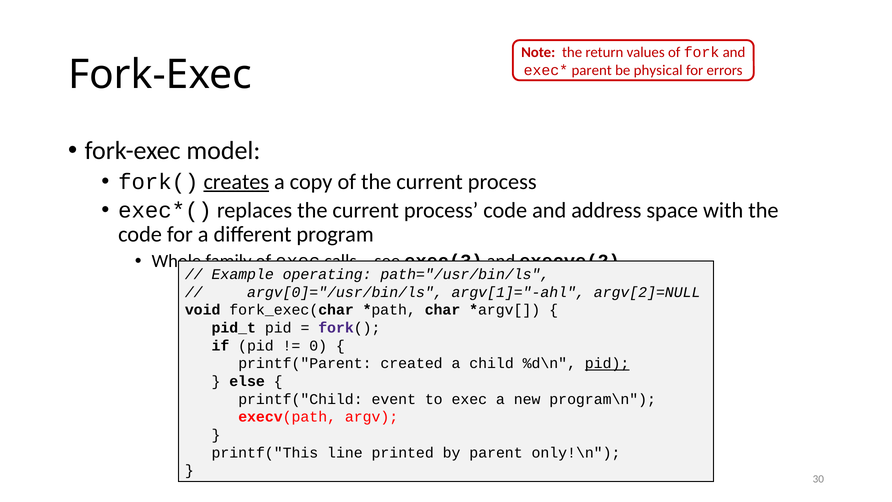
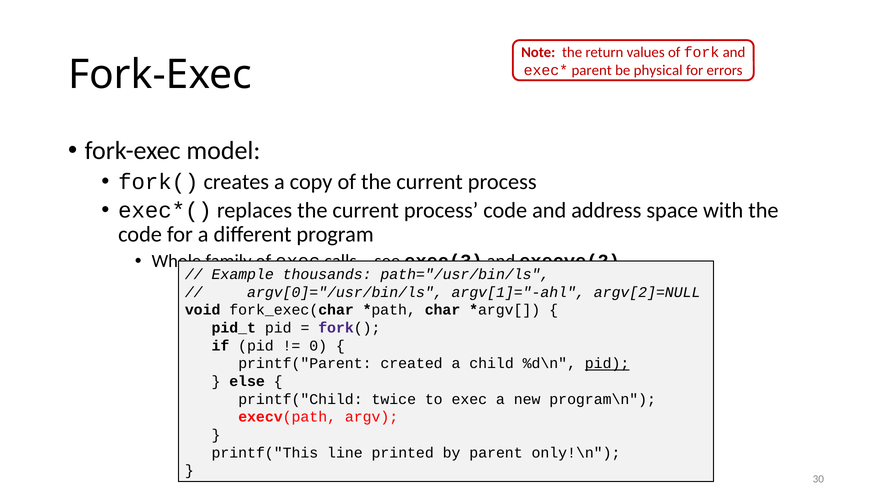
creates underline: present -> none (236, 182)
operating: operating -> thousands (327, 274)
event: event -> twice (394, 399)
